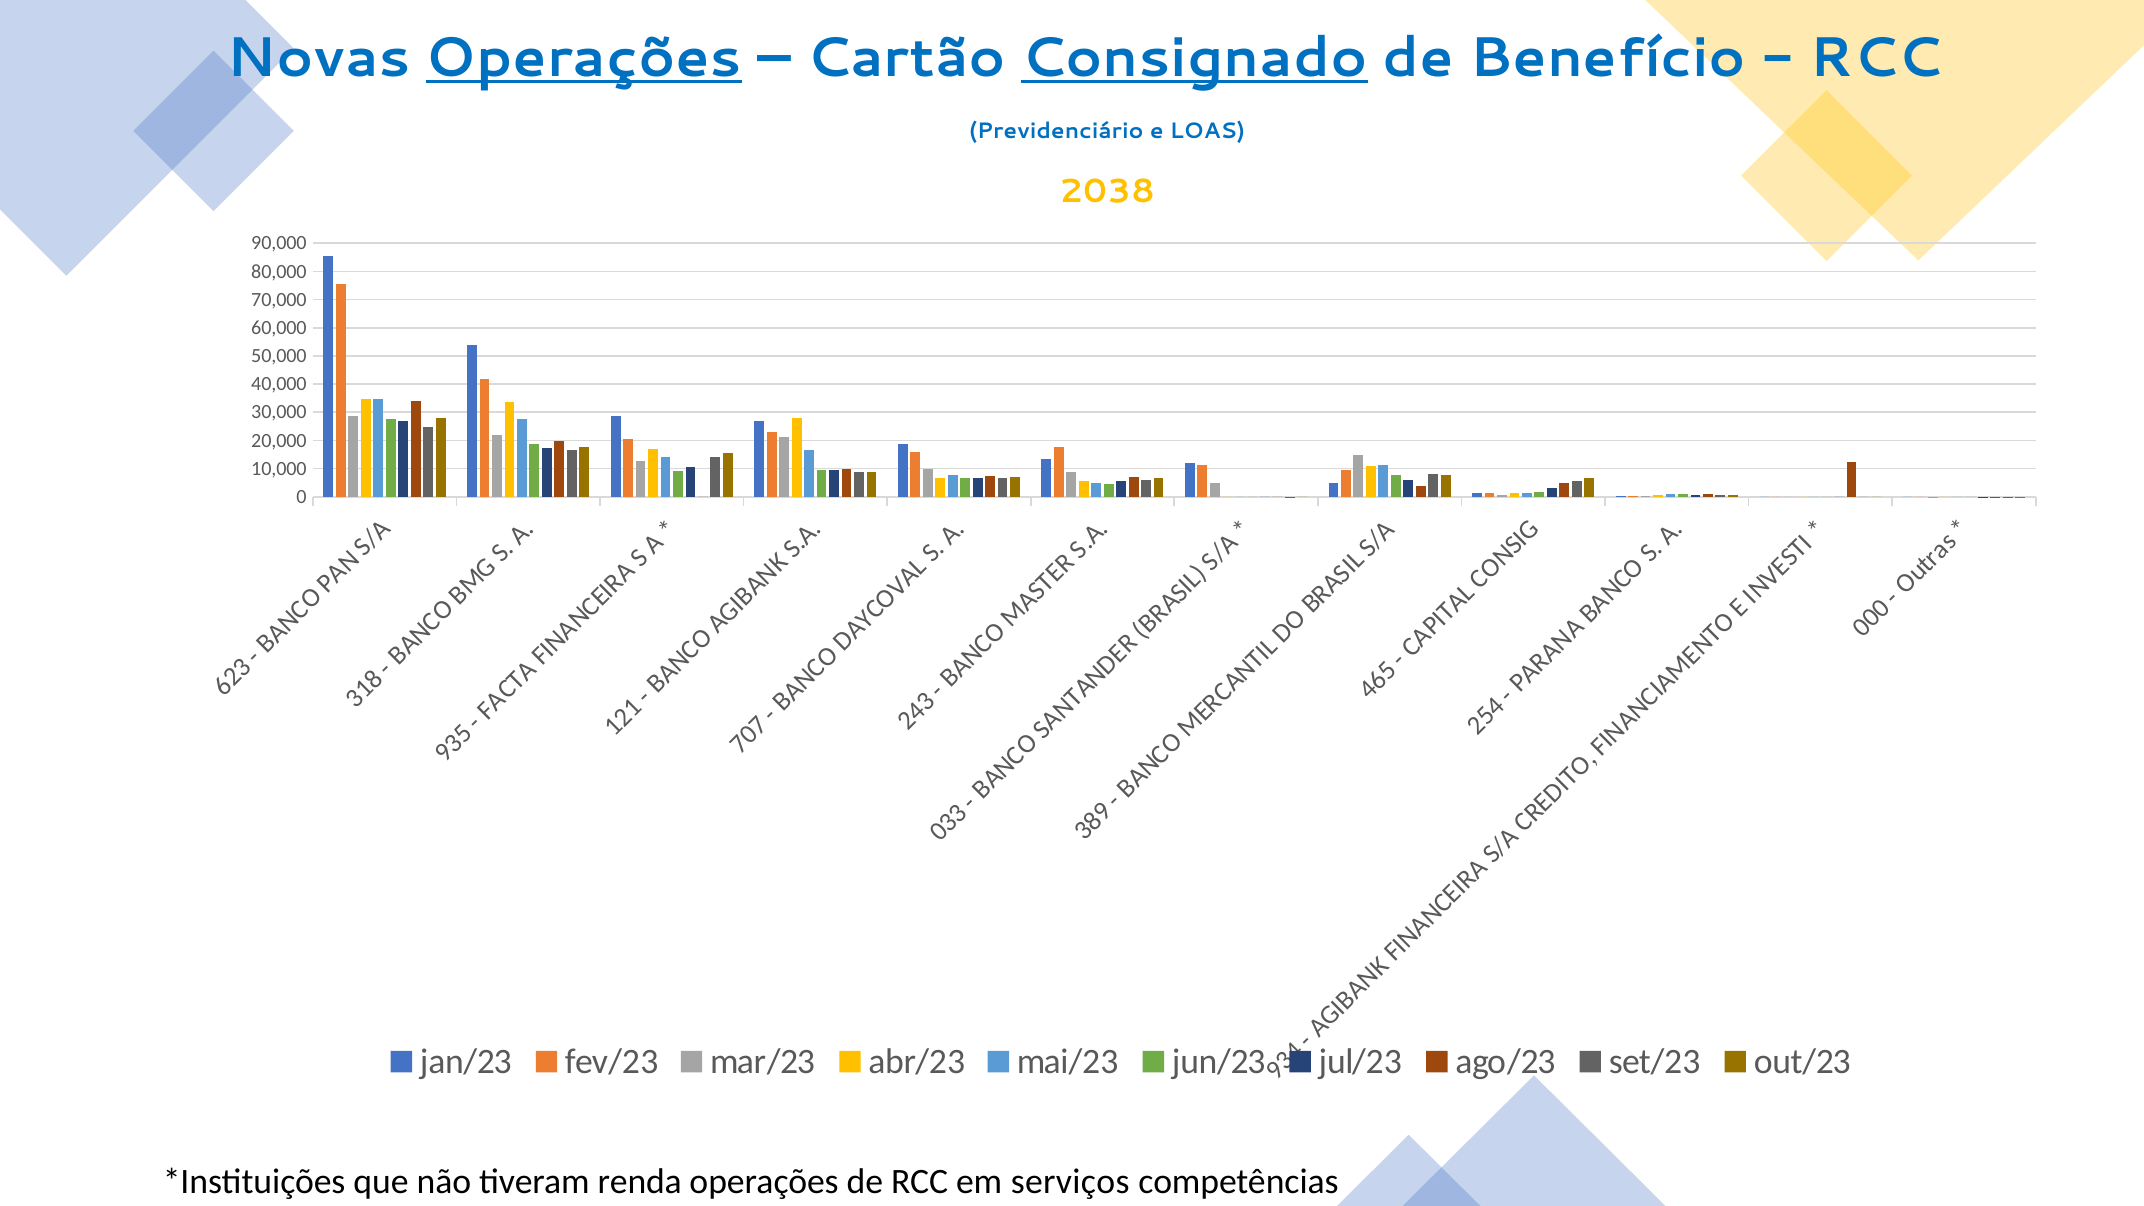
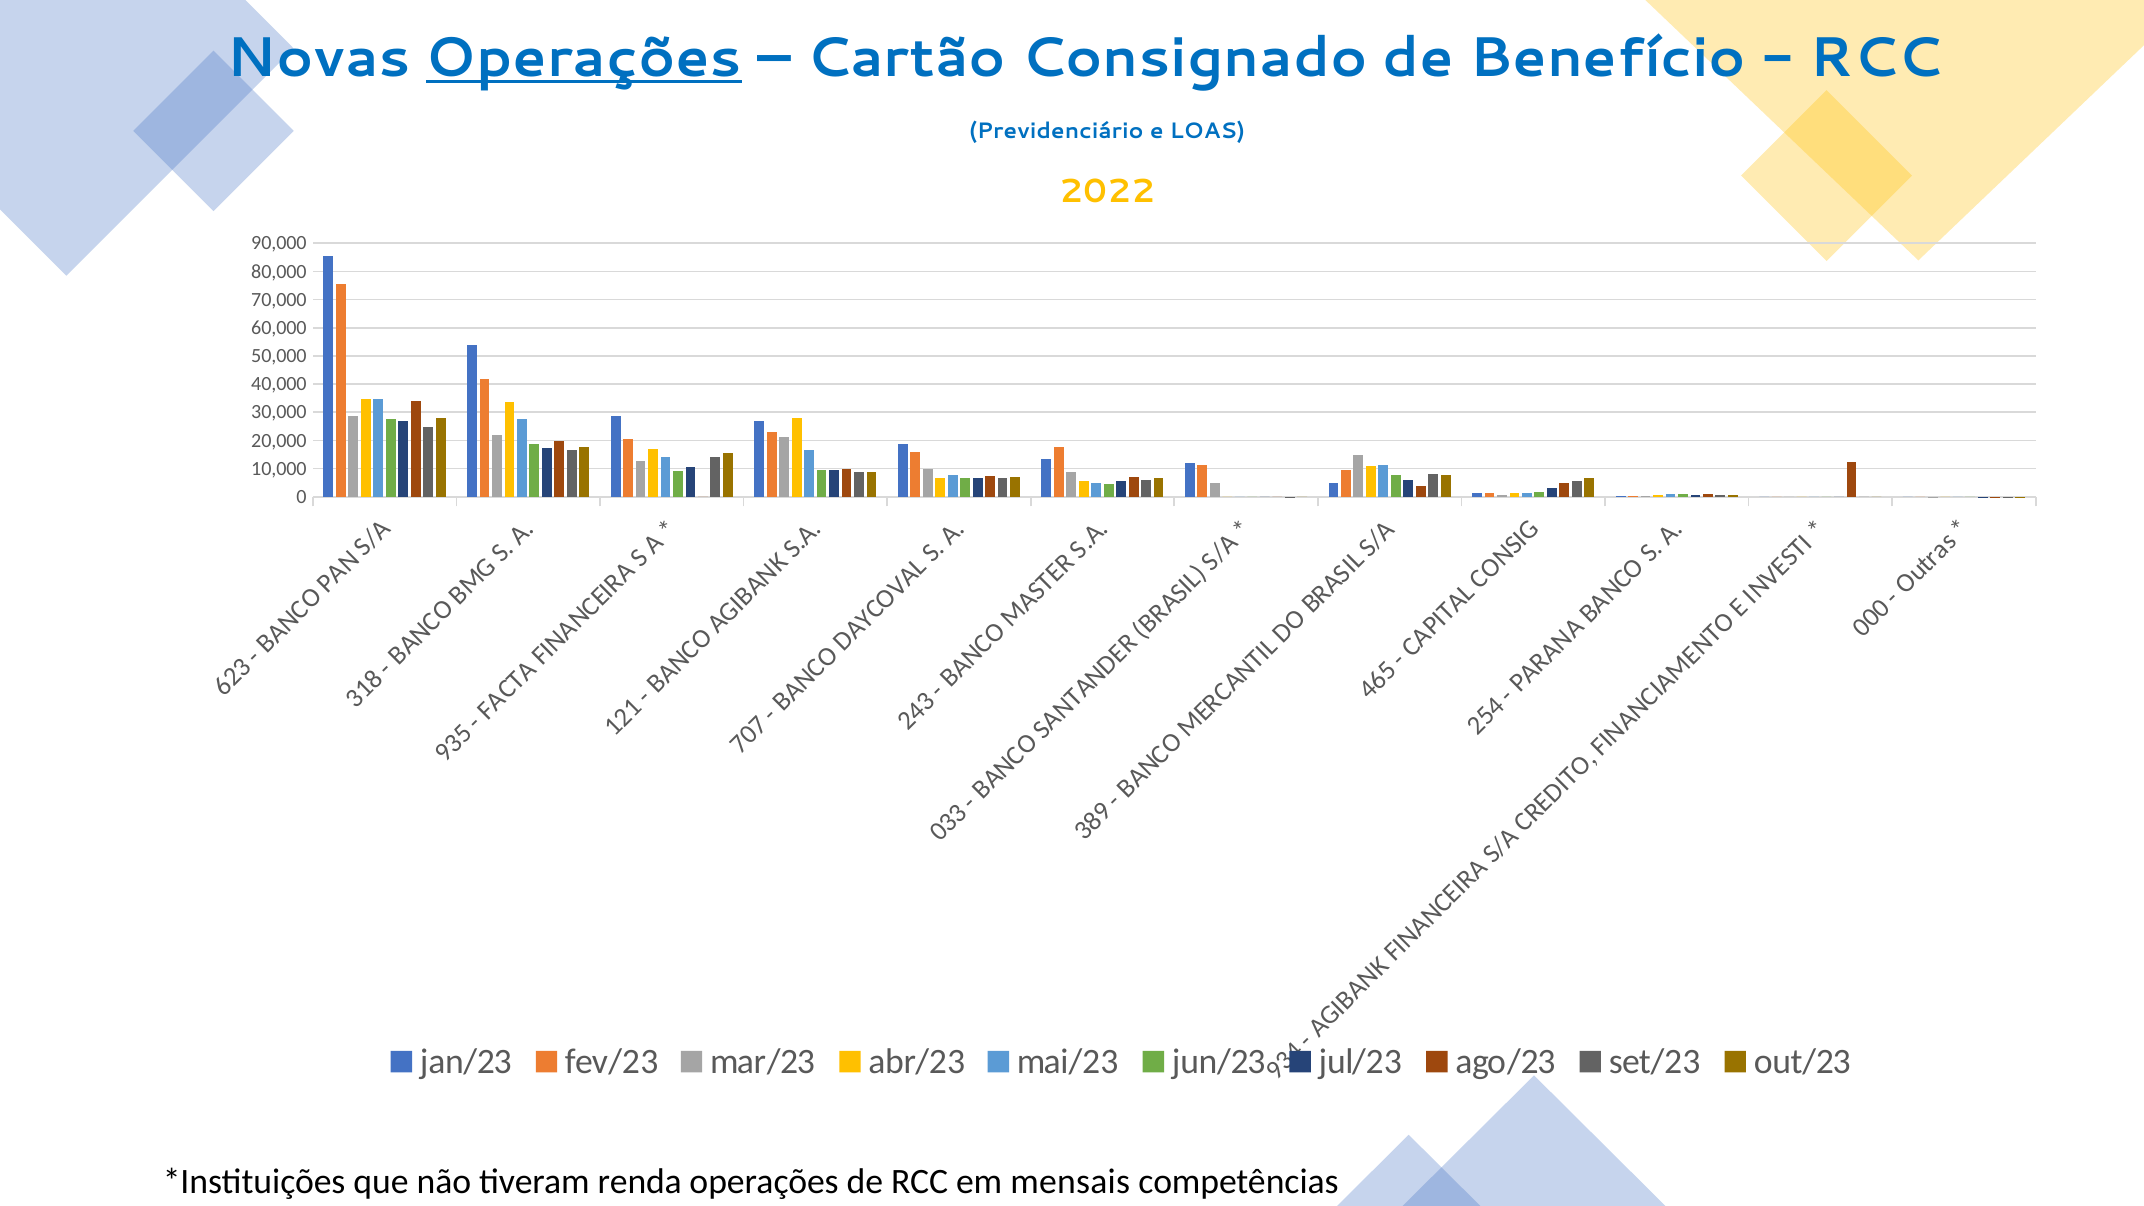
Consignado underline: present -> none (1195, 58)
2038: 2038 -> 2022 (1107, 191)
serviços: serviços -> mensais (1070, 1181)
